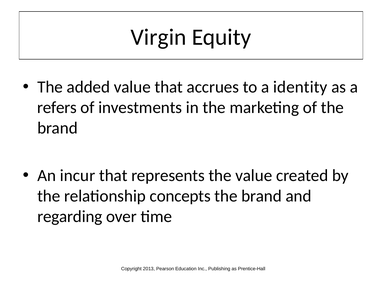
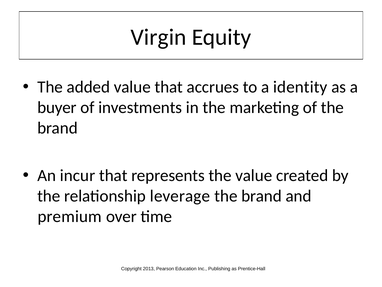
refers: refers -> buyer (57, 107)
concepts: concepts -> leverage (180, 196)
regarding: regarding -> premium (70, 216)
